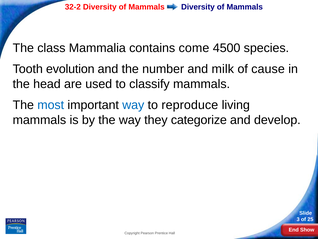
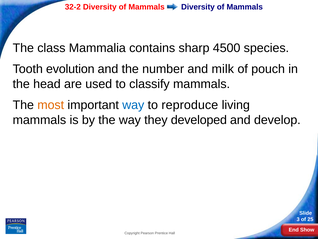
come: come -> sharp (194, 48)
cause: cause -> pouch (268, 69)
most colour: blue -> orange (51, 105)
categorize: categorize -> developed (199, 120)
